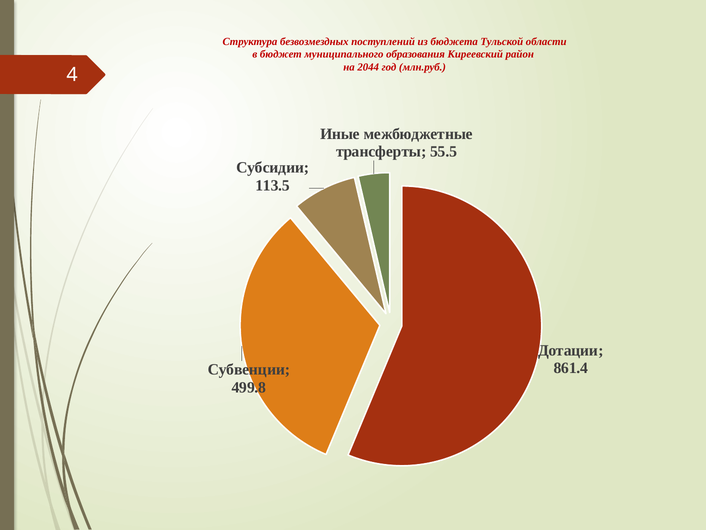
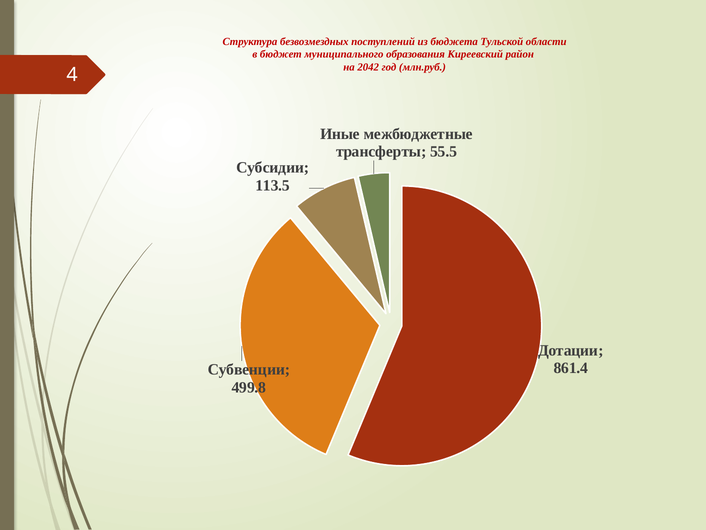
2044: 2044 -> 2042 (368, 67)
